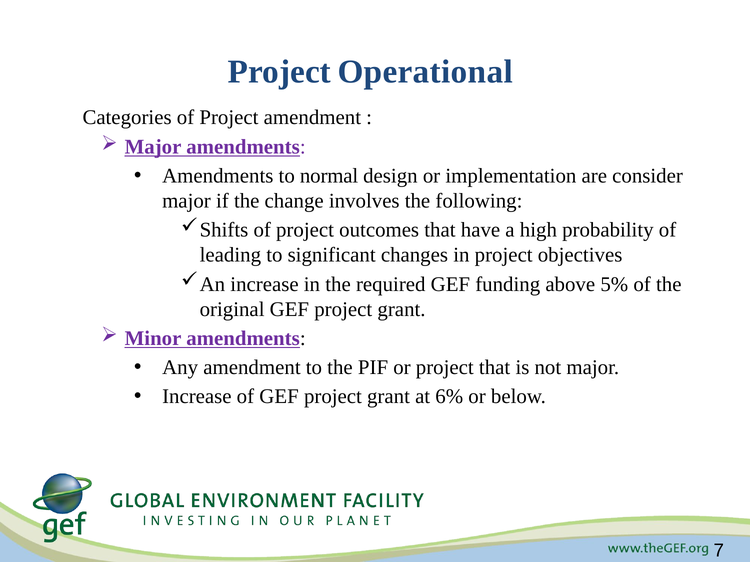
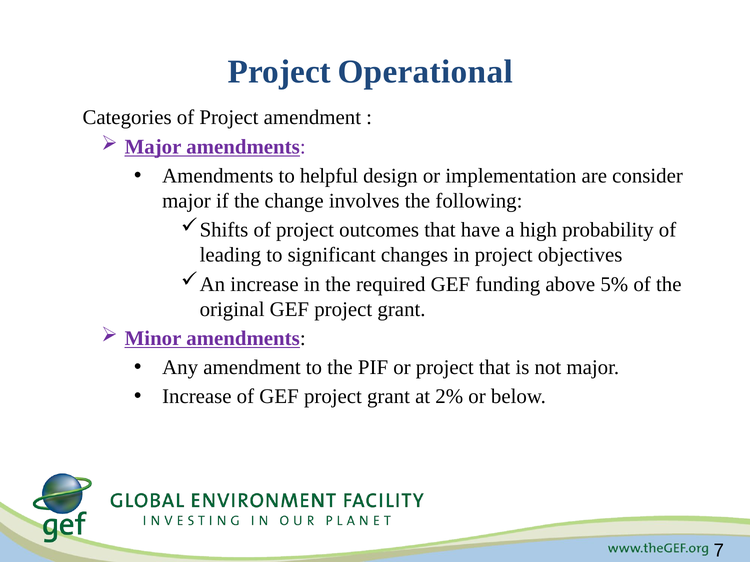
normal: normal -> helpful (329, 176)
6%: 6% -> 2% (449, 397)
